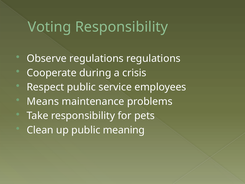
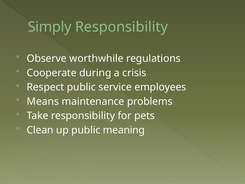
Voting: Voting -> Simply (50, 27)
Observe regulations: regulations -> worthwhile (96, 58)
